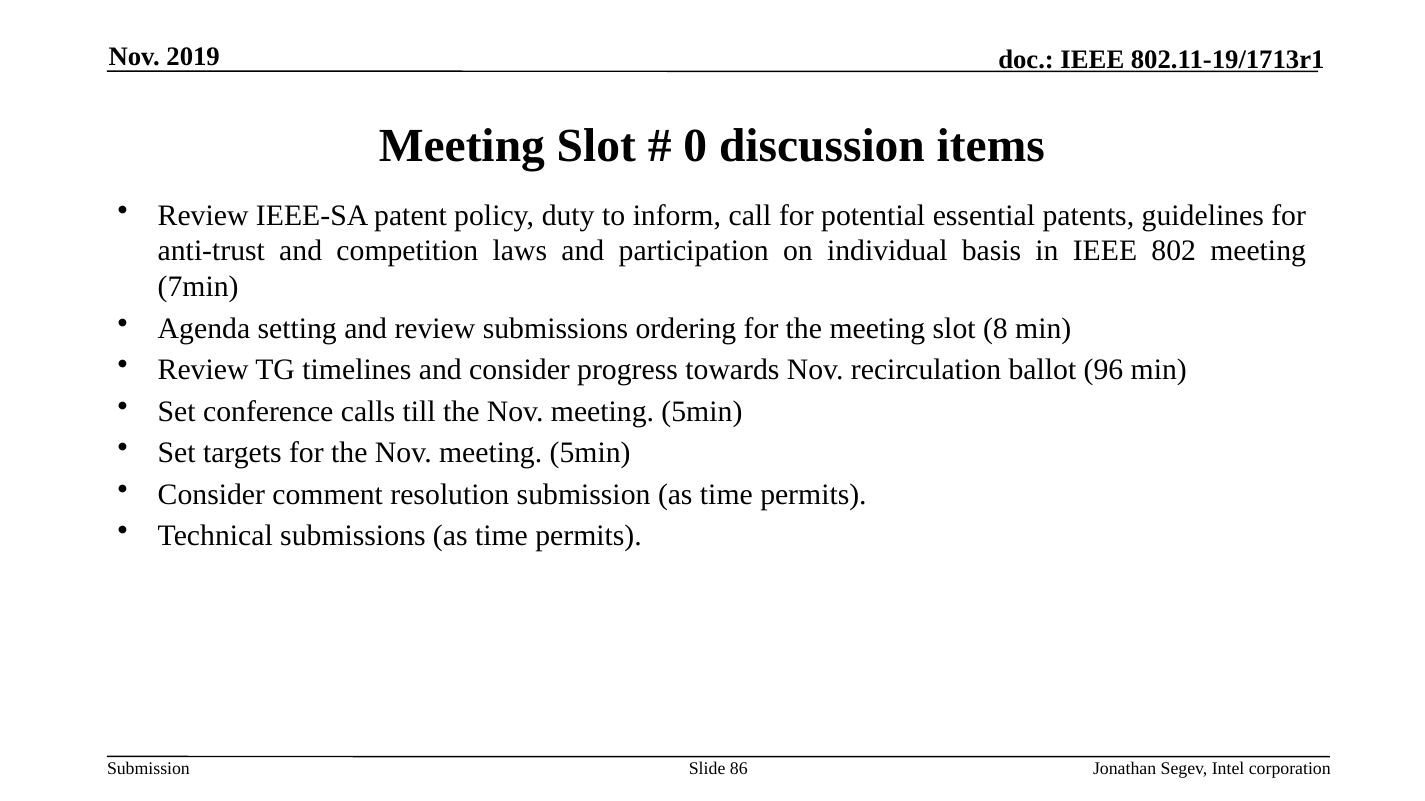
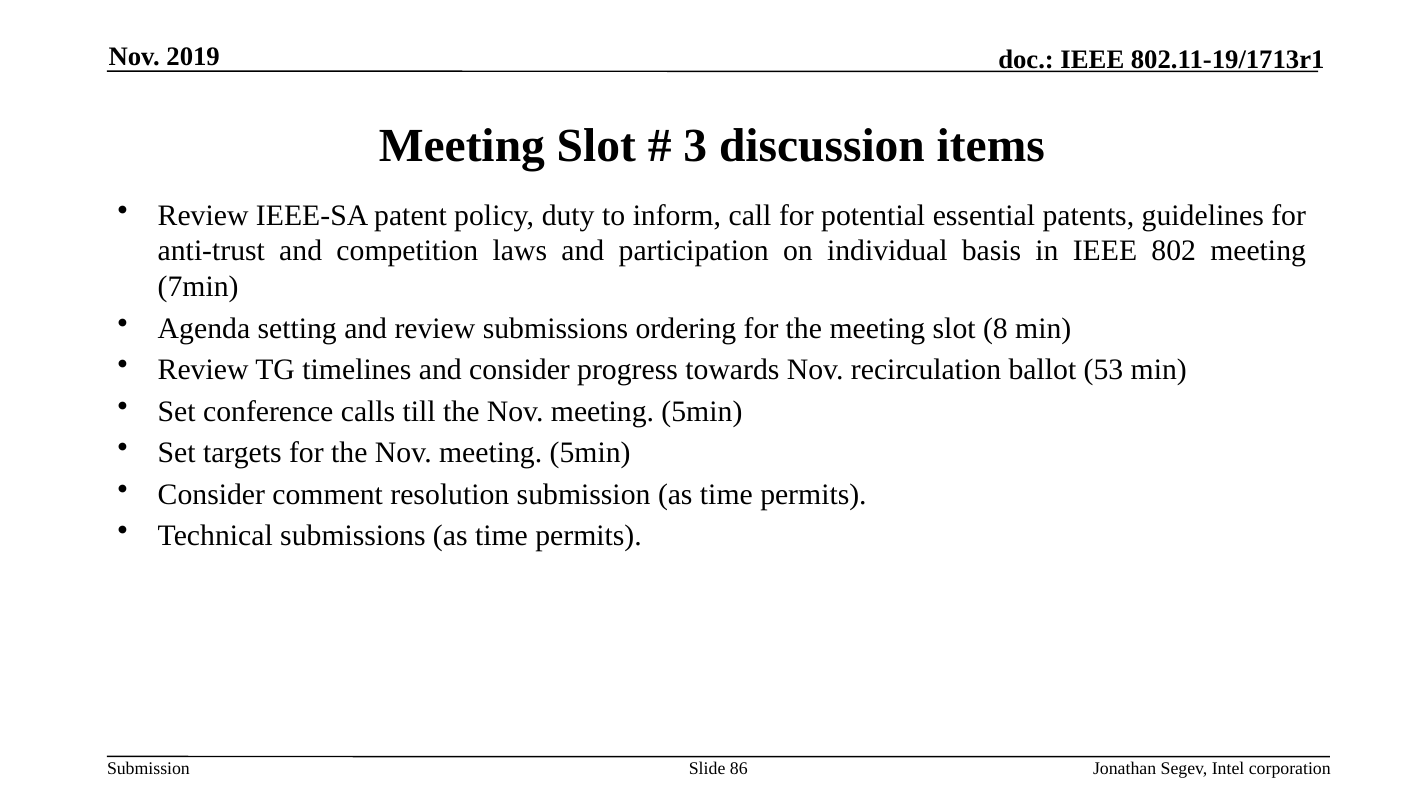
0: 0 -> 3 (695, 146)
96: 96 -> 53 (1103, 370)
